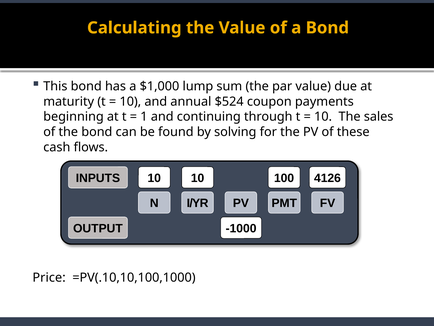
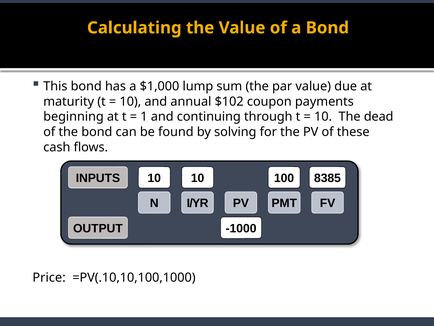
$524: $524 -> $102 (229, 101)
sales: sales -> dead (379, 117)
4126: 4126 -> 8385 (327, 178)
